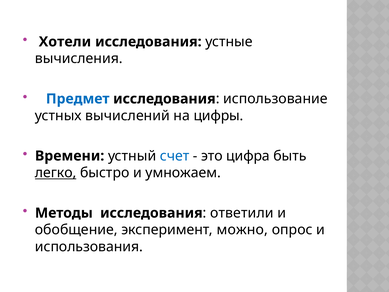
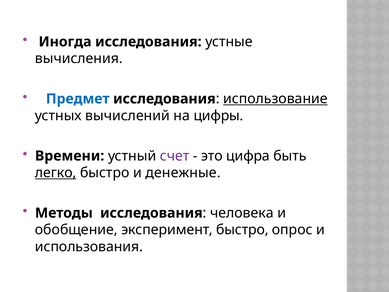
Хотели: Хотели -> Иногда (65, 42)
использование underline: none -> present (275, 99)
счет colour: blue -> purple (175, 156)
умножаем: умножаем -> денежные (183, 173)
ответили: ответили -> человека (242, 213)
эксперимент можно: можно -> быстро (242, 230)
